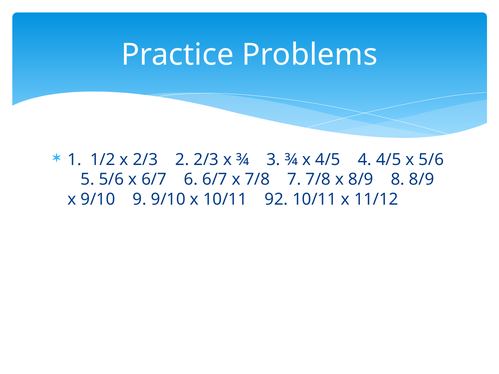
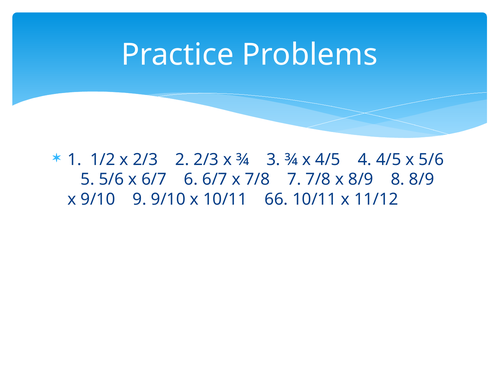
92: 92 -> 66 (276, 200)
